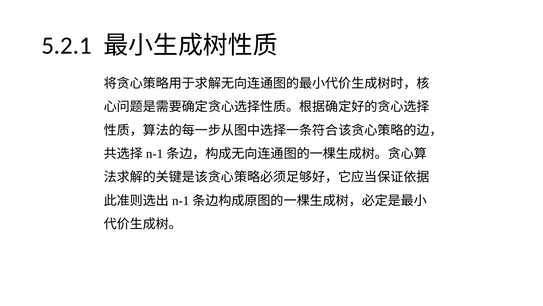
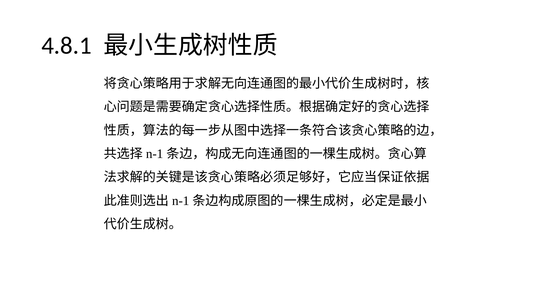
5.2.1: 5.2.1 -> 4.8.1 (67, 46)
